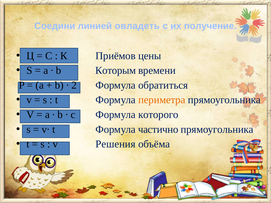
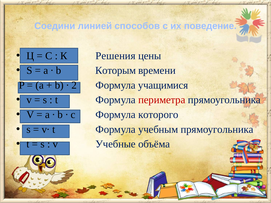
овладеть: овладеть -> способов (137, 26)
получение: получение -> поведение (210, 26)
Приёмов: Приёмов -> Решения (116, 56)
обратиться: обратиться -> учащимися (163, 85)
периметра colour: orange -> red (162, 100)
частично: частично -> учебным (158, 129)
Решения: Решения -> Учебные (116, 144)
